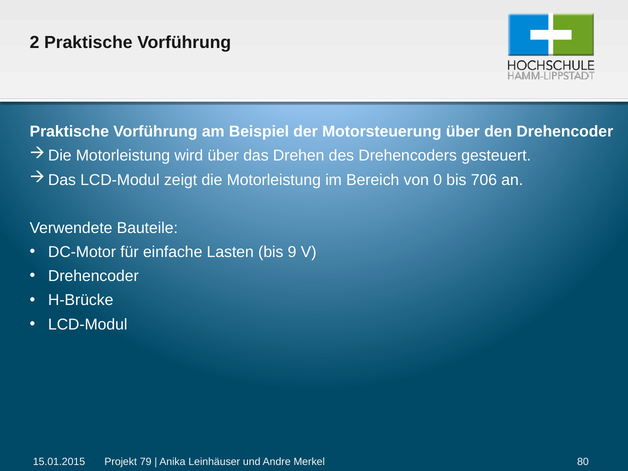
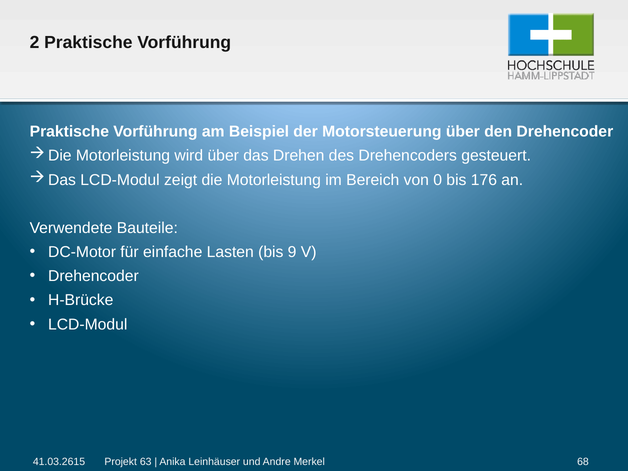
706: 706 -> 176 (484, 180)
15.01.2015: 15.01.2015 -> 41.03.2615 (59, 462)
79: 79 -> 63 (146, 462)
80: 80 -> 68 (583, 462)
